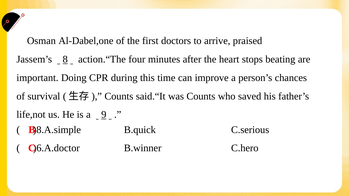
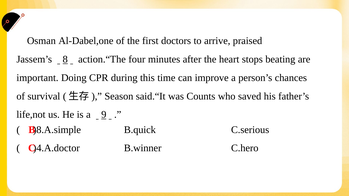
Counts: Counts -> Season (119, 96)
)6.A.doctor: )6.A.doctor -> )4.A.doctor (56, 148)
